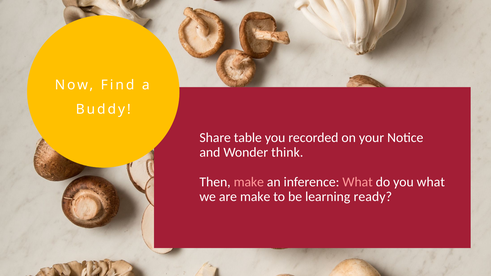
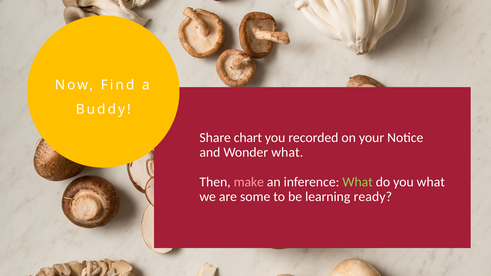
table: table -> chart (248, 138)
Wonder think: think -> what (287, 153)
What colour: pink -> light green (358, 182)
are make: make -> some (255, 197)
